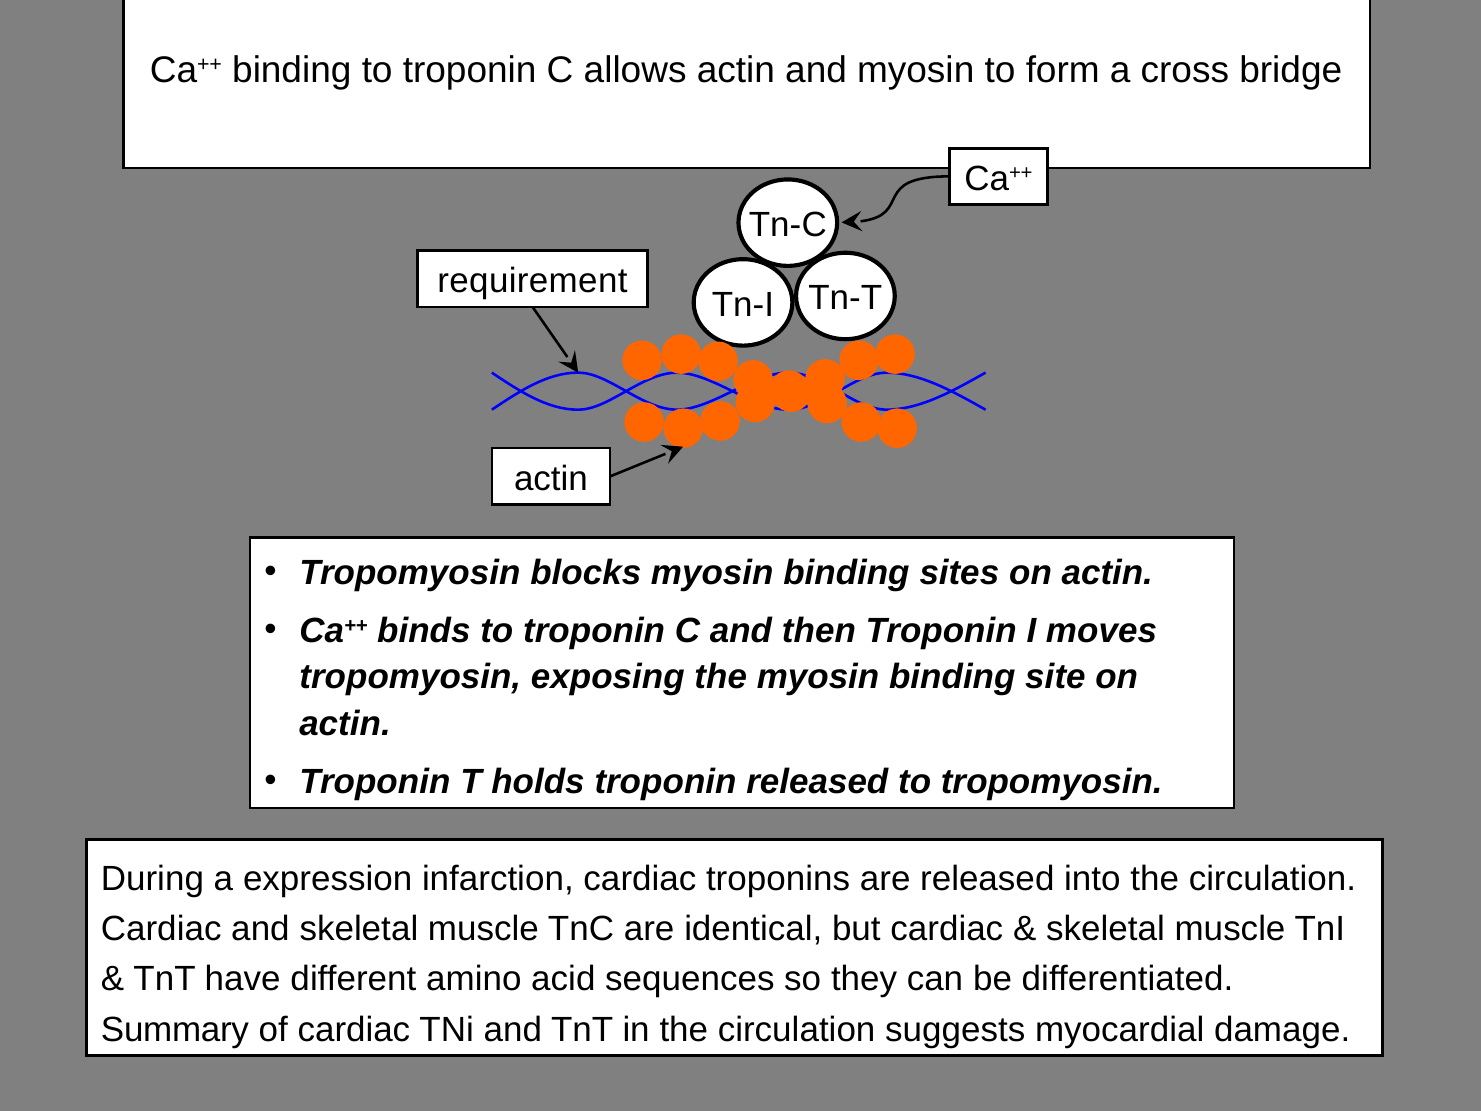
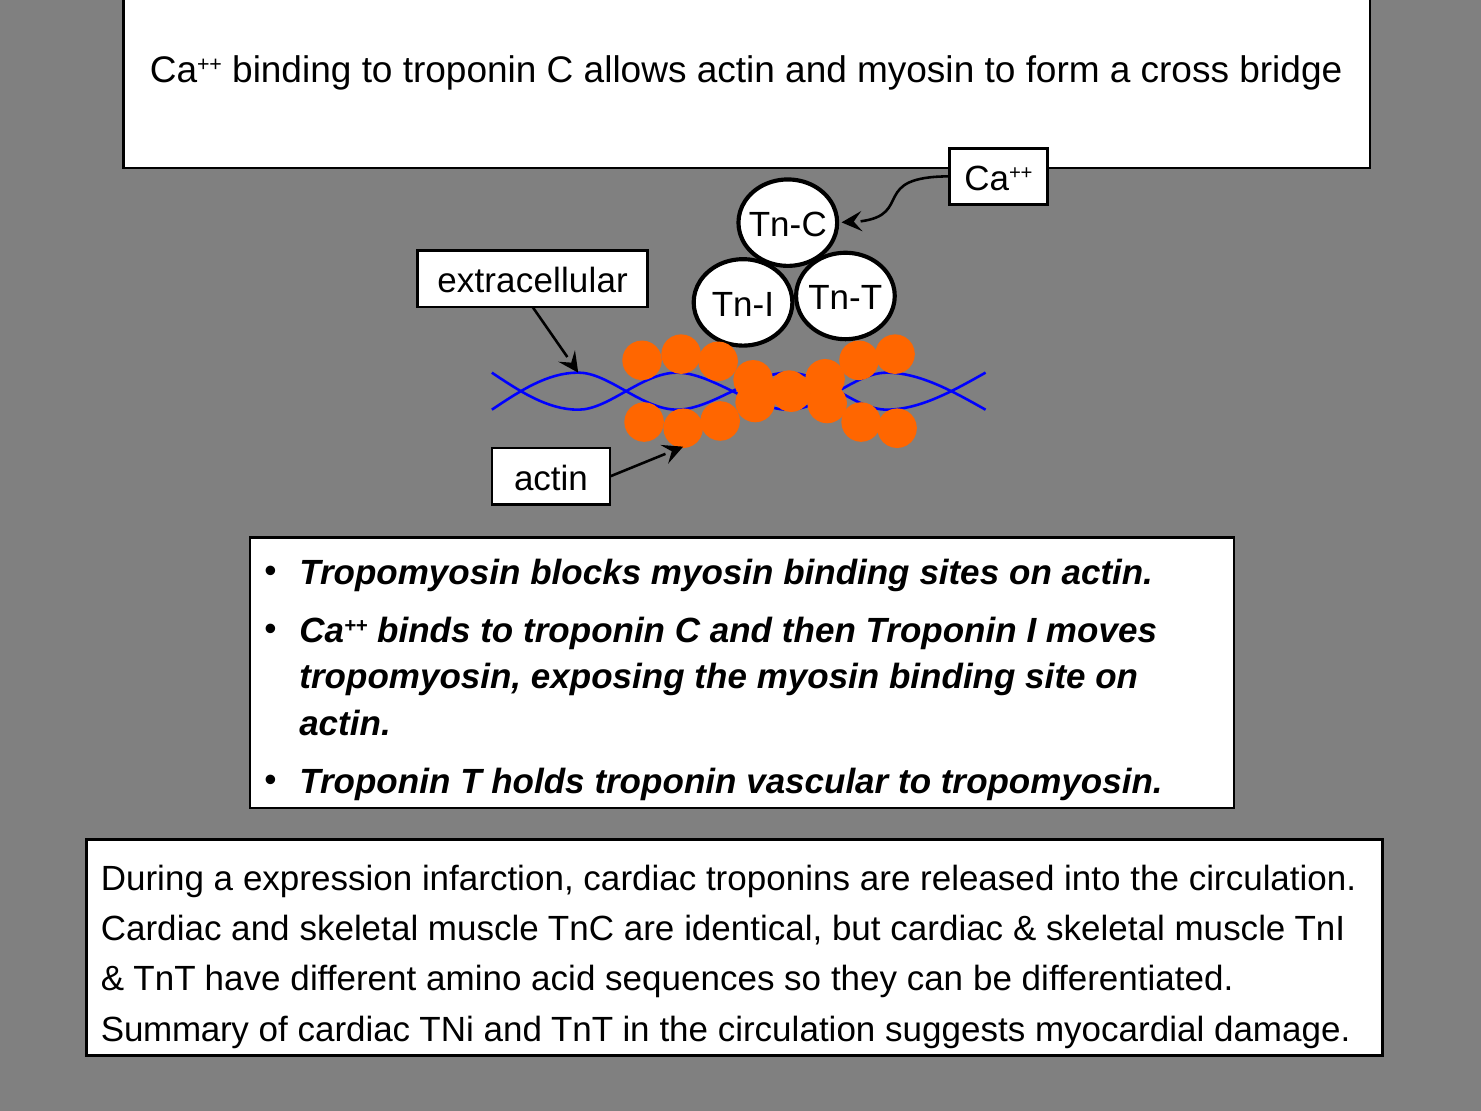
requirement: requirement -> extracellular (533, 281)
troponin released: released -> vascular (817, 782)
